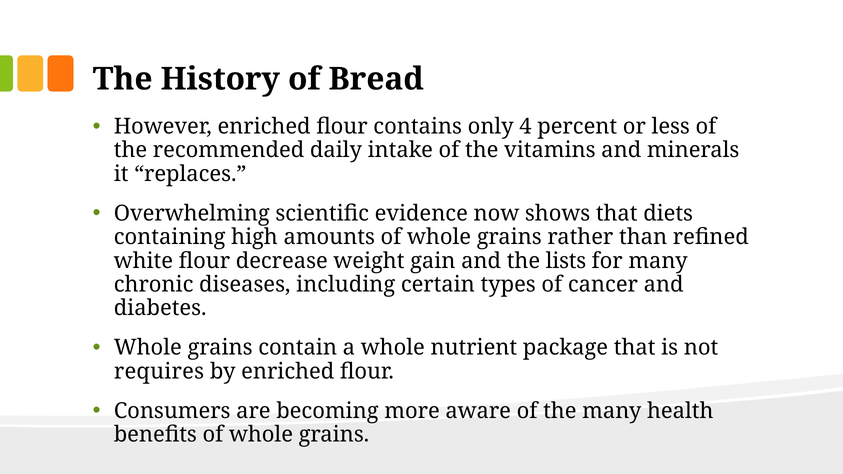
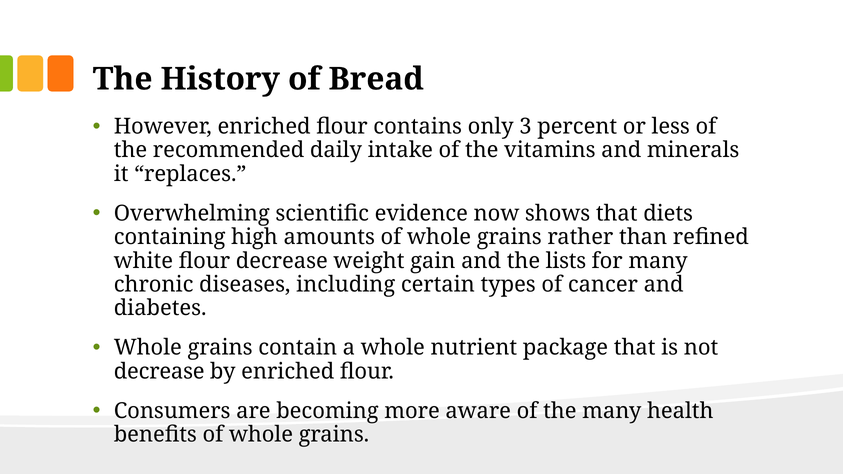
4: 4 -> 3 (525, 127)
requires: requires -> decrease (159, 372)
